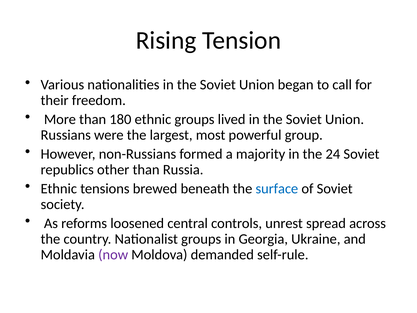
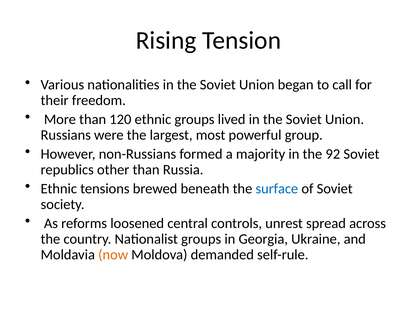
180: 180 -> 120 (120, 119)
24: 24 -> 92 (333, 154)
now colour: purple -> orange (113, 254)
